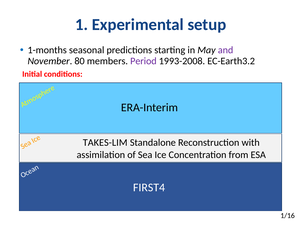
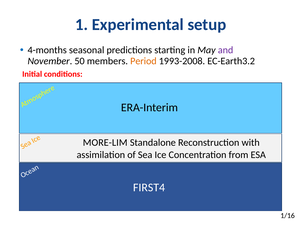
1-months: 1-months -> 4-months (47, 50)
80: 80 -> 50 (80, 61)
Period colour: purple -> orange (143, 61)
TAKES-LIM: TAKES-LIM -> MORE-LIM (105, 142)
